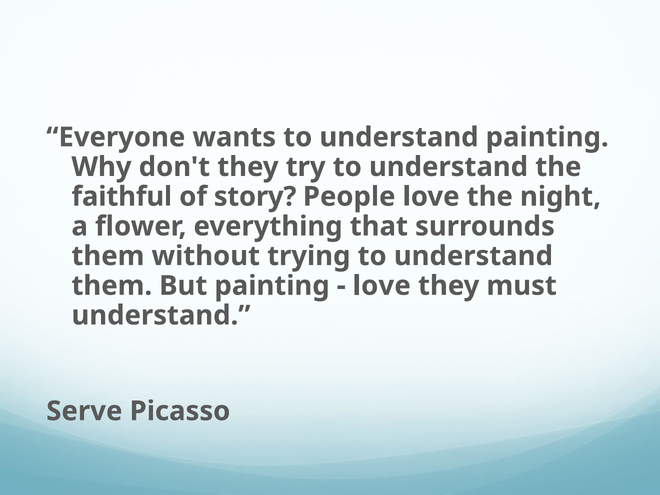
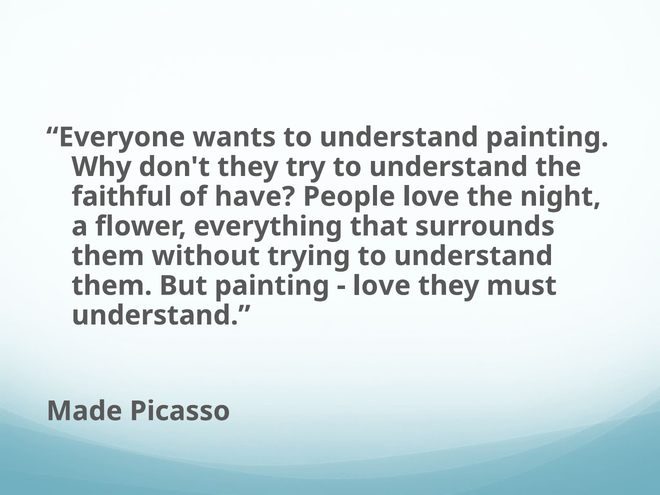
story: story -> have (255, 197)
Serve: Serve -> Made (84, 411)
